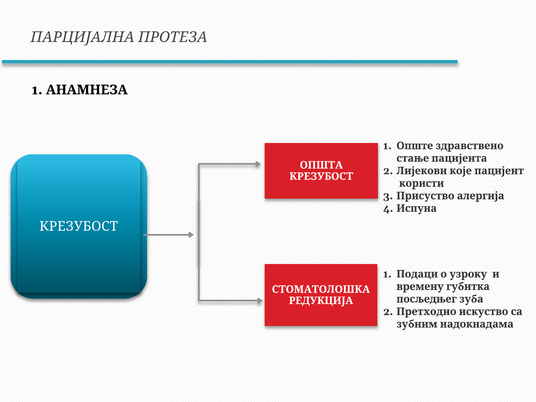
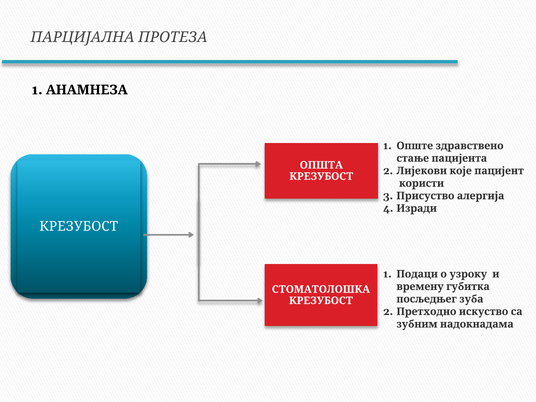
Испуна: Испуна -> Изради (417, 208)
РЕДУКЦИЈА: РЕДУКЦИЈА -> КРЕЗУБОСТ (321, 301)
